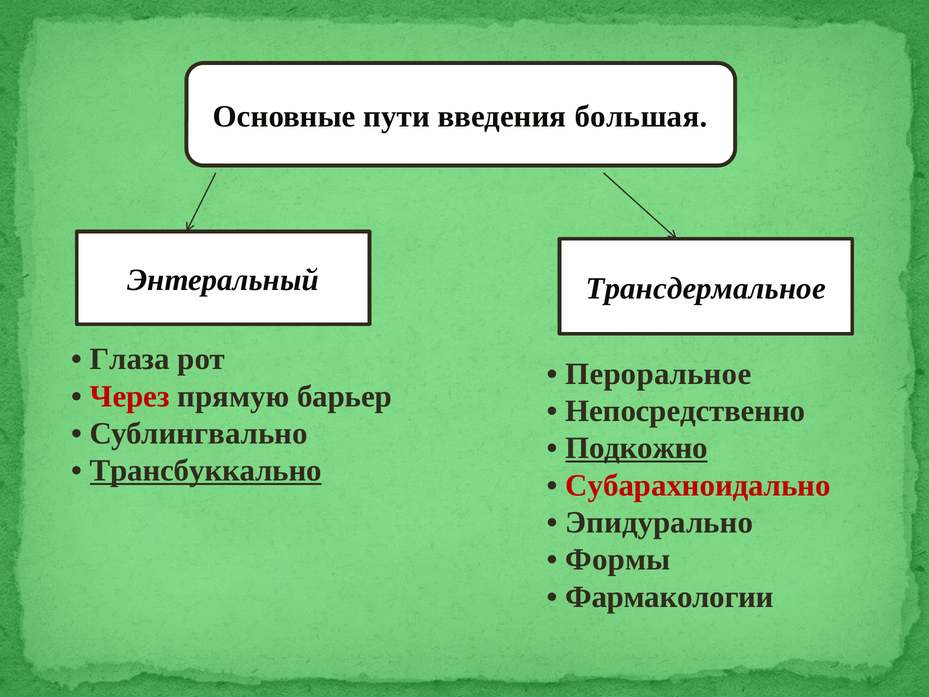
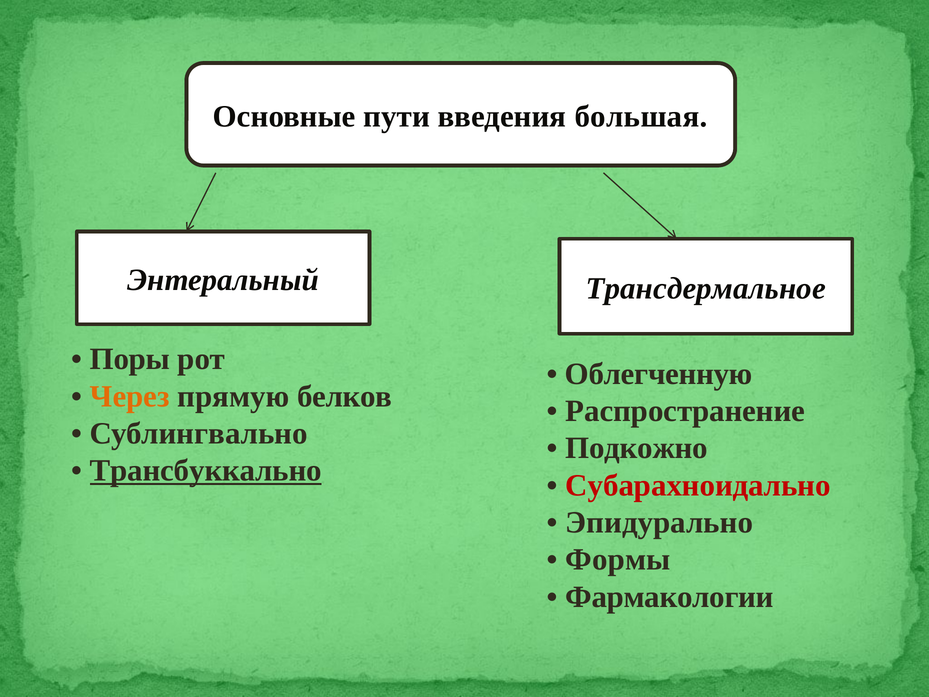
Глаза: Глаза -> Поры (130, 359)
Пероральное: Пероральное -> Облегченную (659, 374)
Через colour: red -> orange (130, 396)
барьер: барьер -> белков (345, 396)
Непосредственно: Непосредственно -> Распространение (685, 411)
Подкожно underline: present -> none (637, 448)
